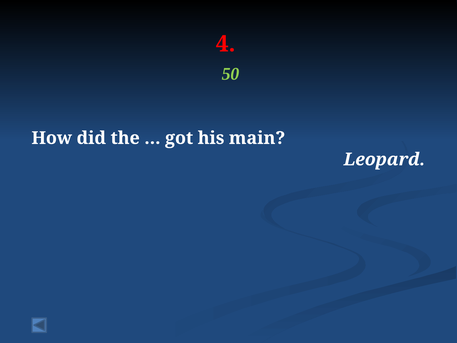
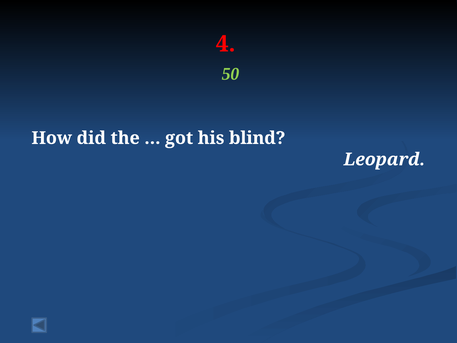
main: main -> blind (257, 138)
